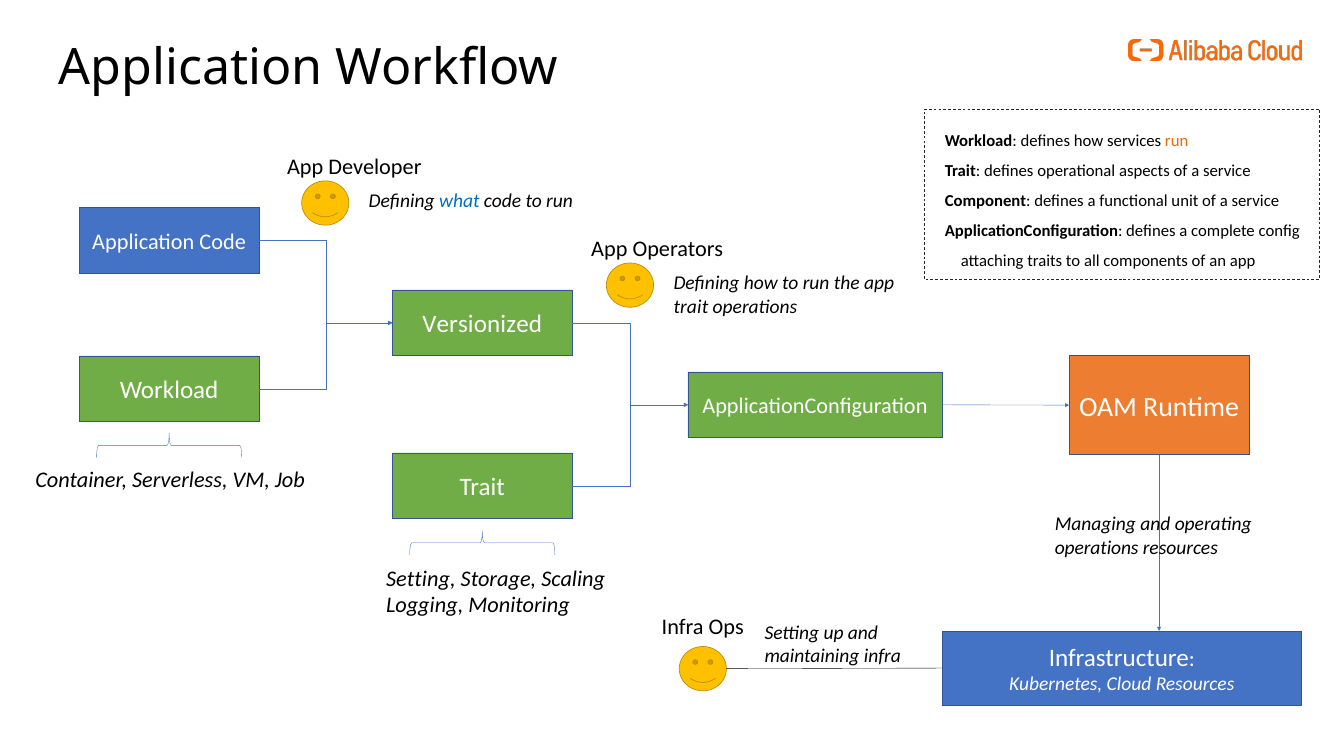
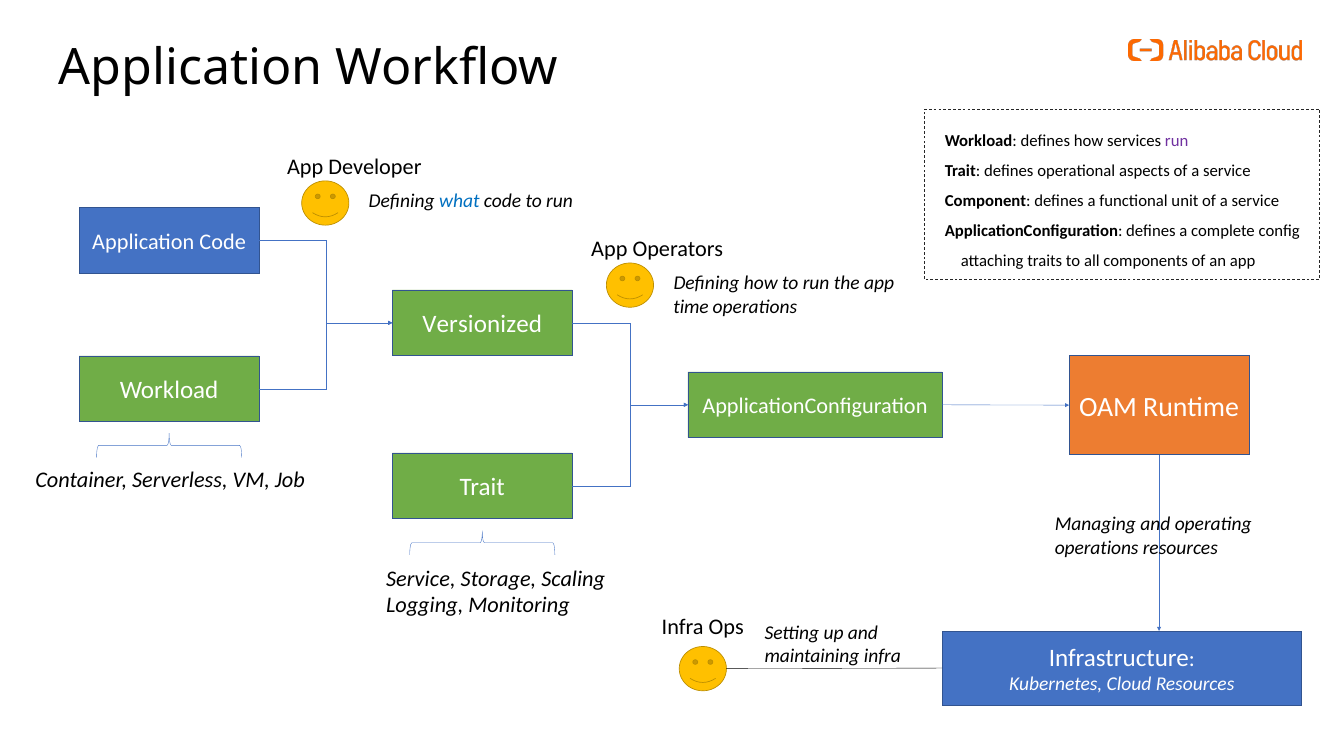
run colour: orange -> purple (1177, 141)
trait: trait -> time (691, 307)
Setting: Setting -> Service (421, 579)
